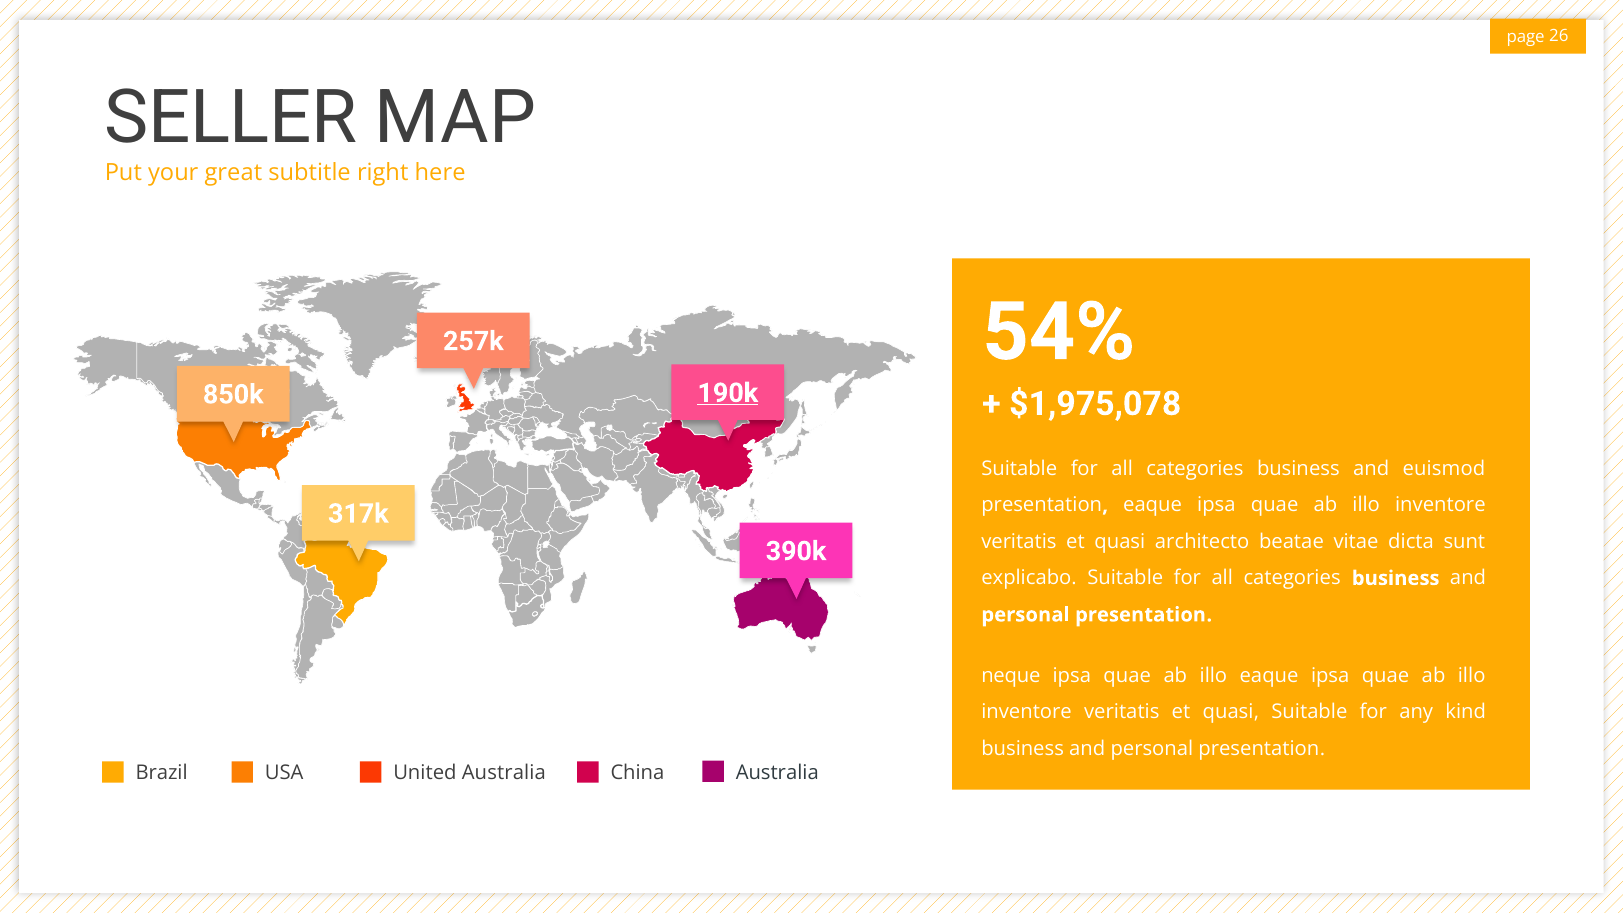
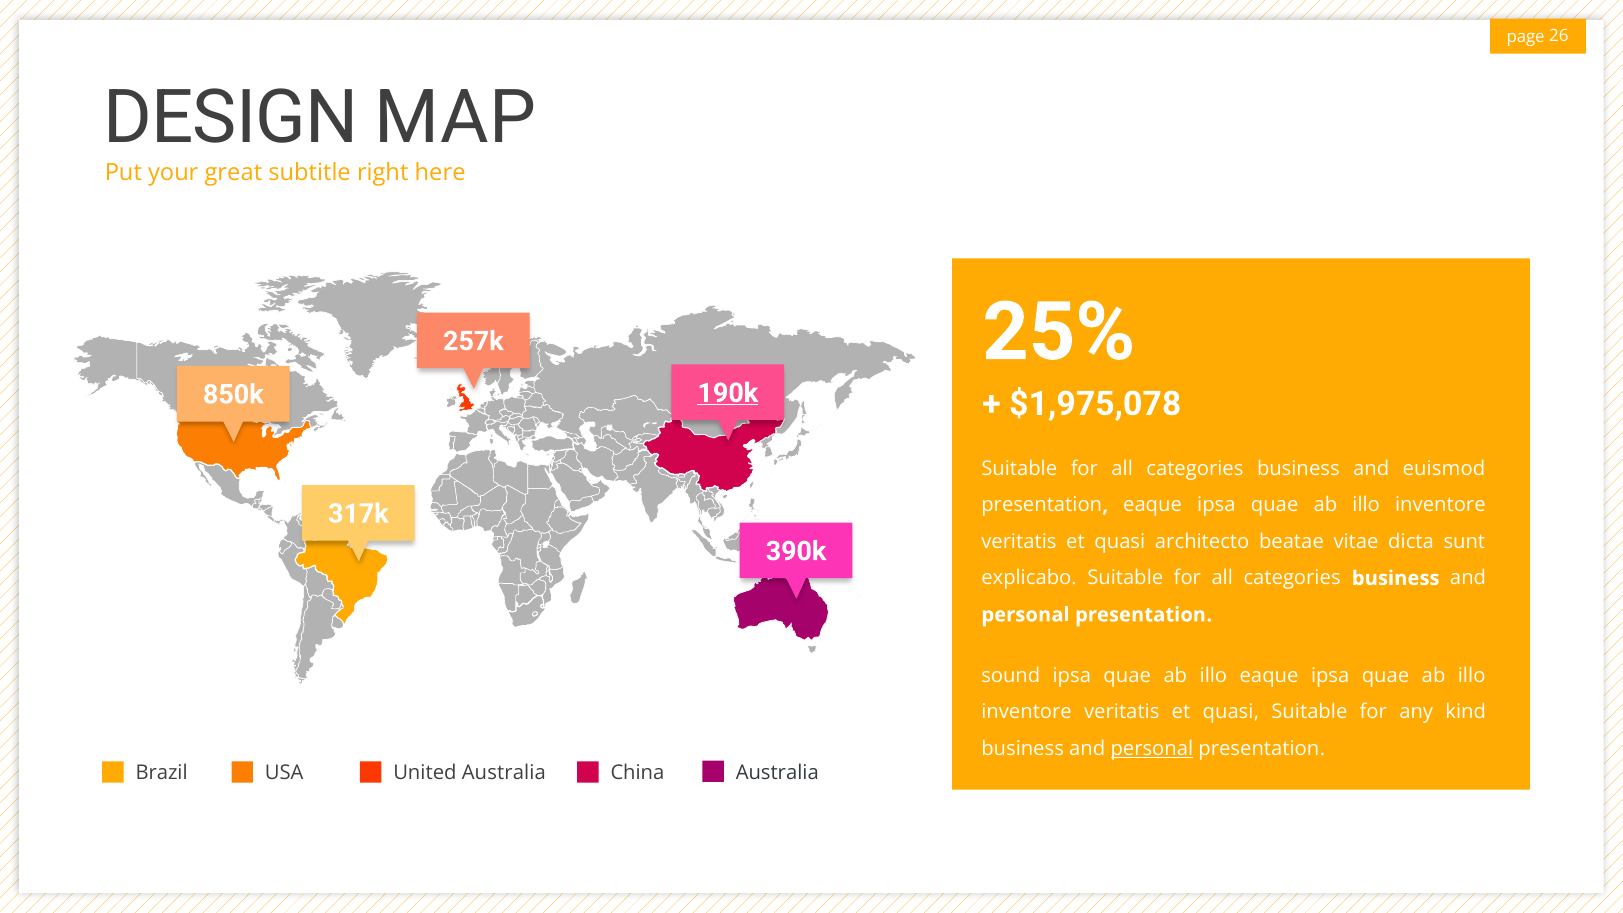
SELLER: SELLER -> DESIGN (231, 118)
54%: 54% -> 25% (1059, 332)
neque: neque -> sound (1011, 676)
personal underline: none -> present (1152, 749)
